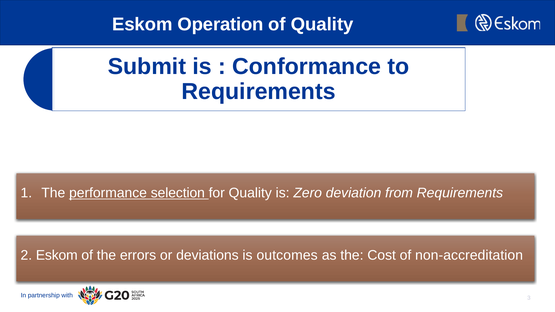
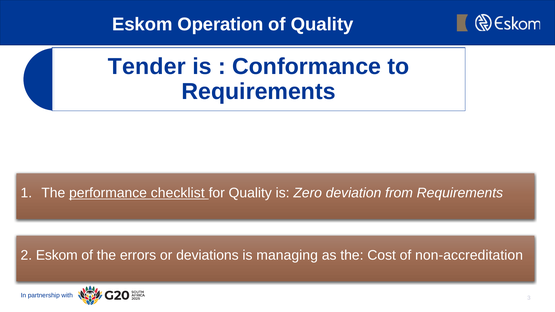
Submit: Submit -> Tender (147, 67)
selection: selection -> checklist (178, 193)
outcomes: outcomes -> managing (287, 256)
